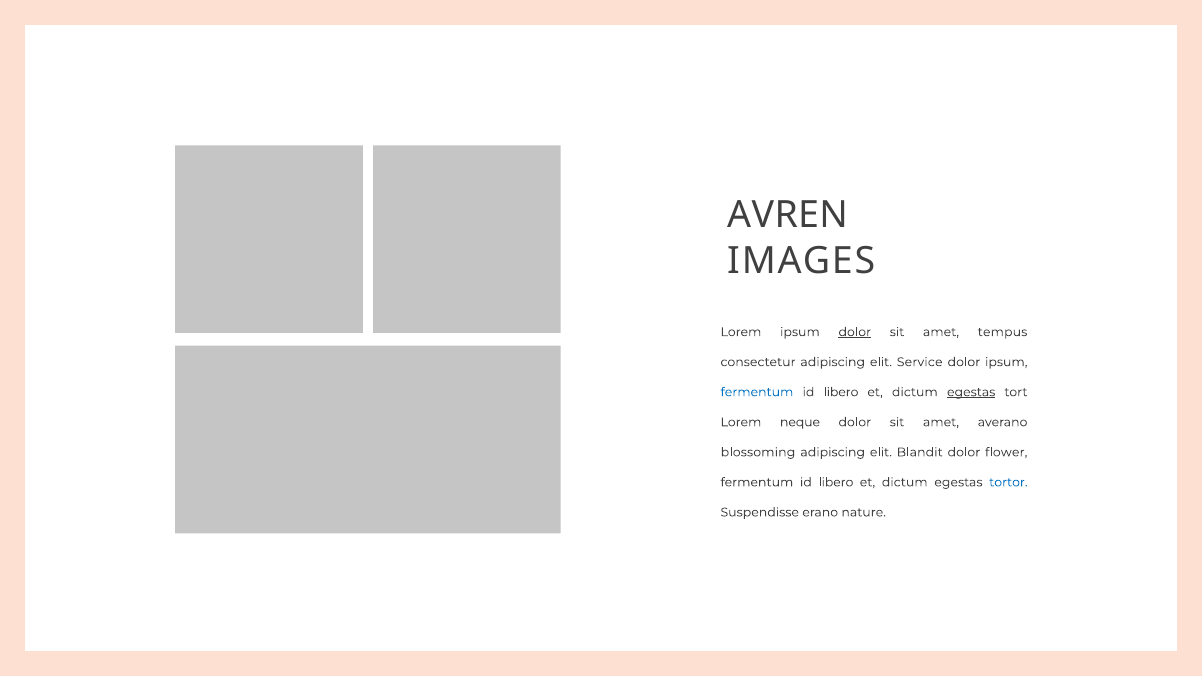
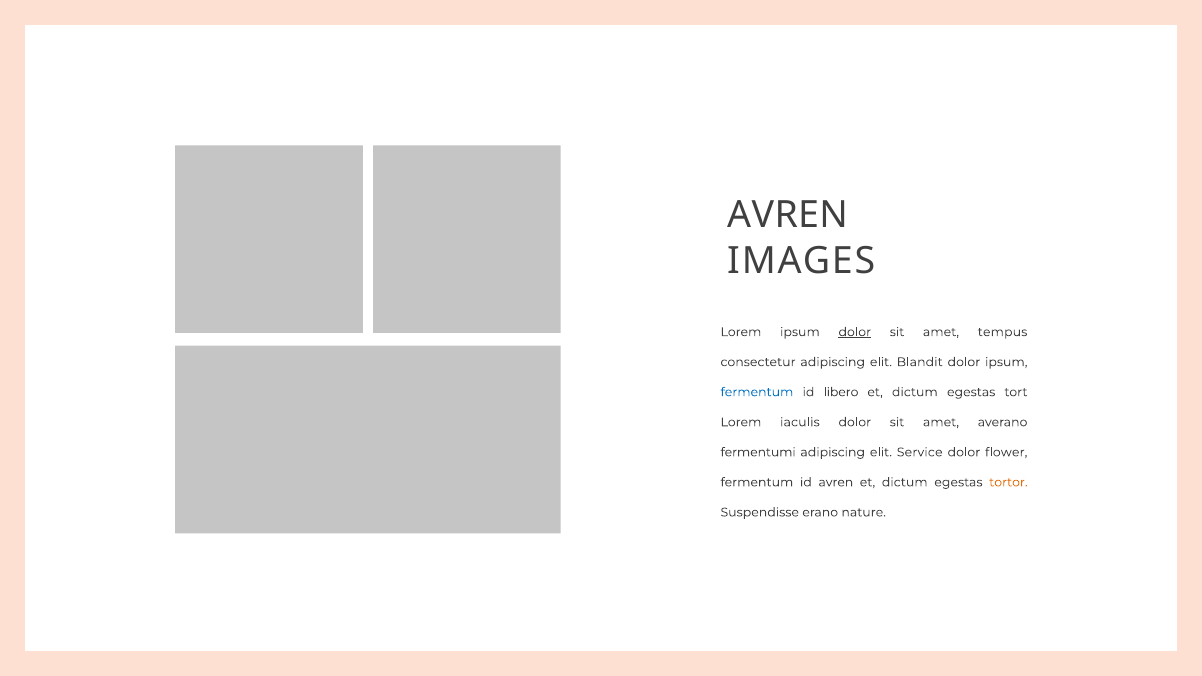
Service: Service -> Blandit (920, 362)
egestas underline: present -> none (971, 392)
neque: neque -> iaculis (800, 422)
blossoming: blossoming -> fermentumi (758, 452)
Blandit: Blandit -> Service (920, 452)
libero: libero -> avren (836, 482)
tortor colour: blue -> orange (1008, 482)
